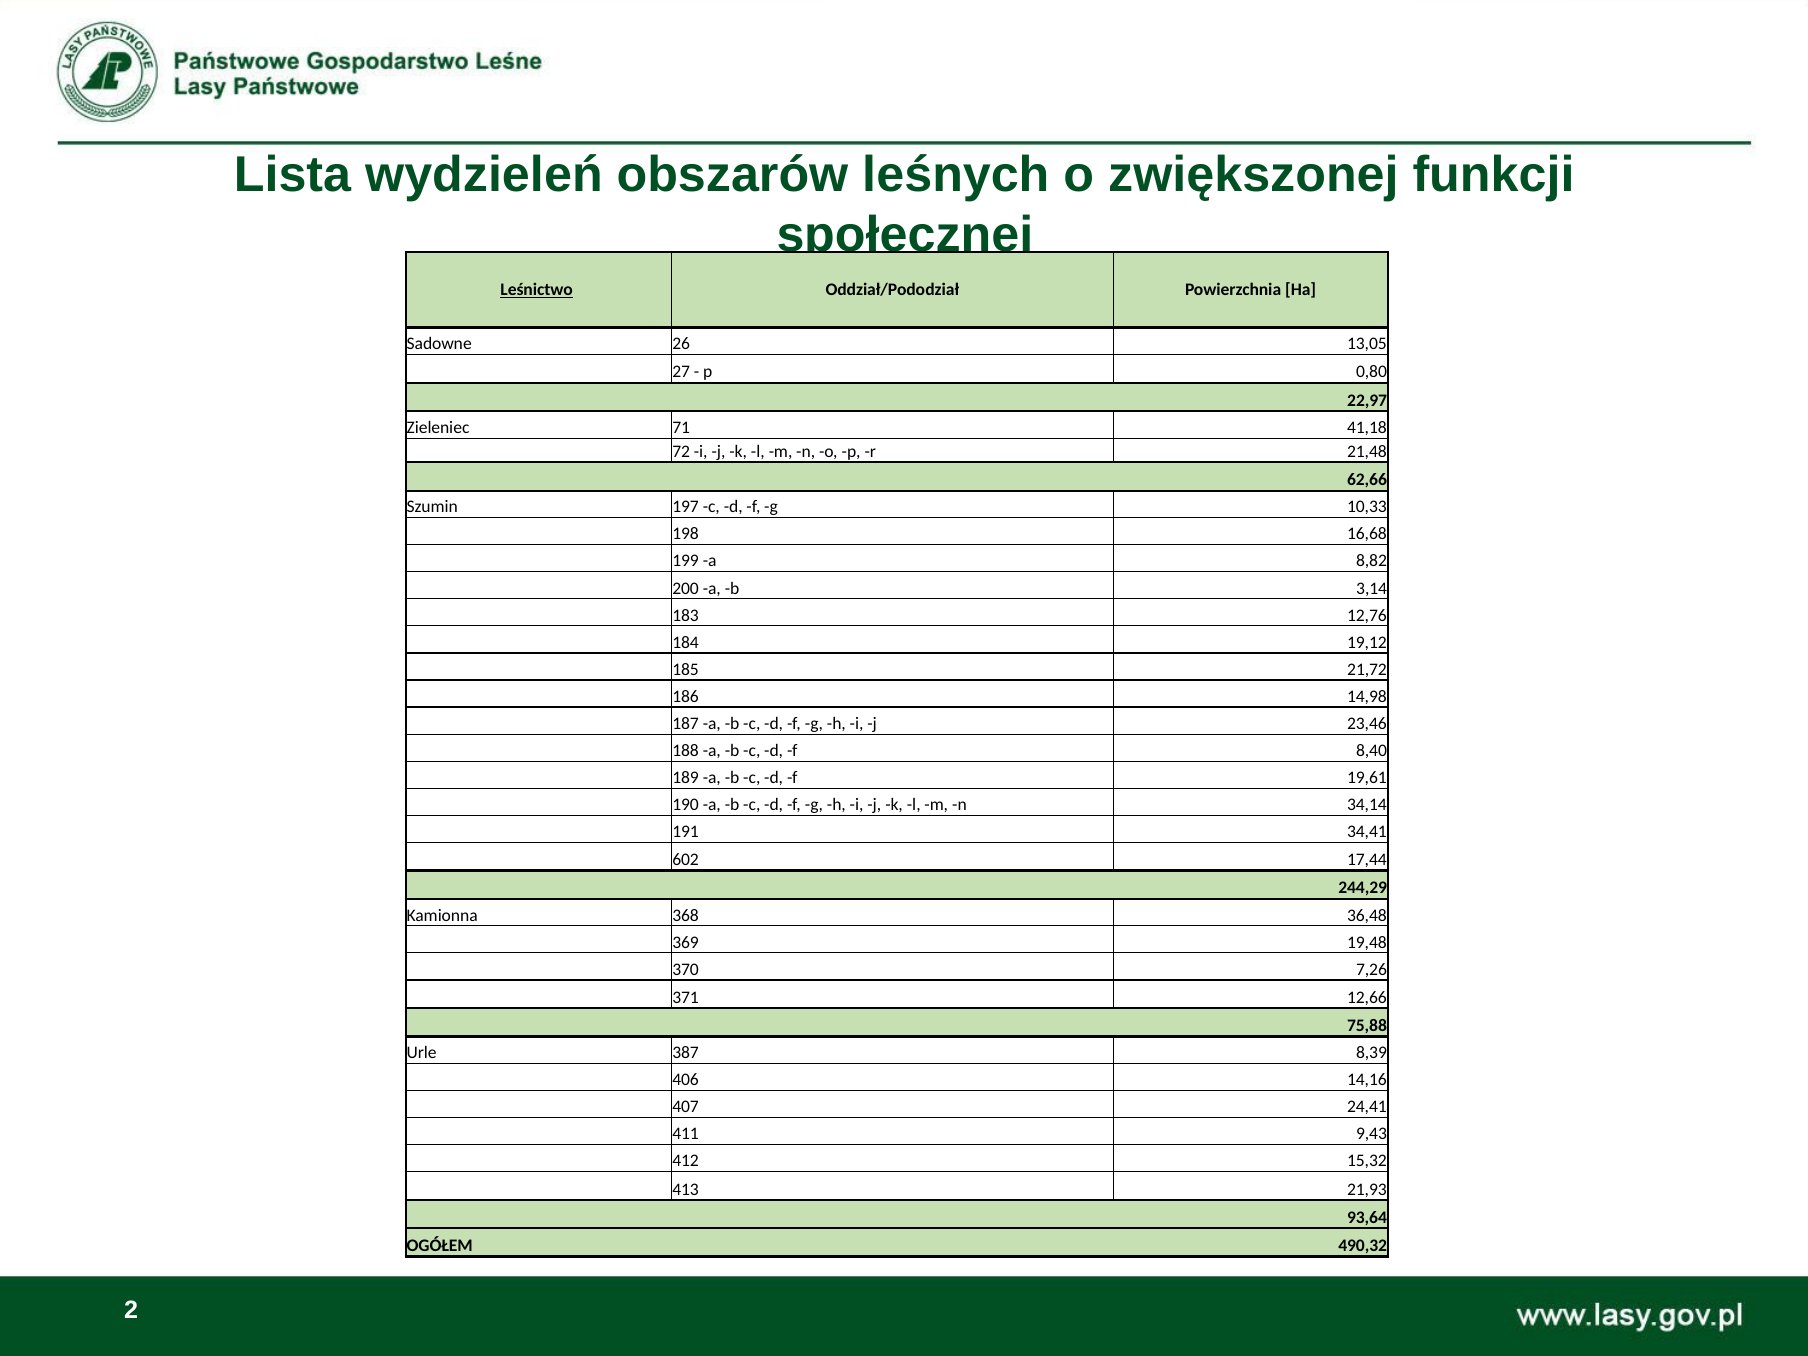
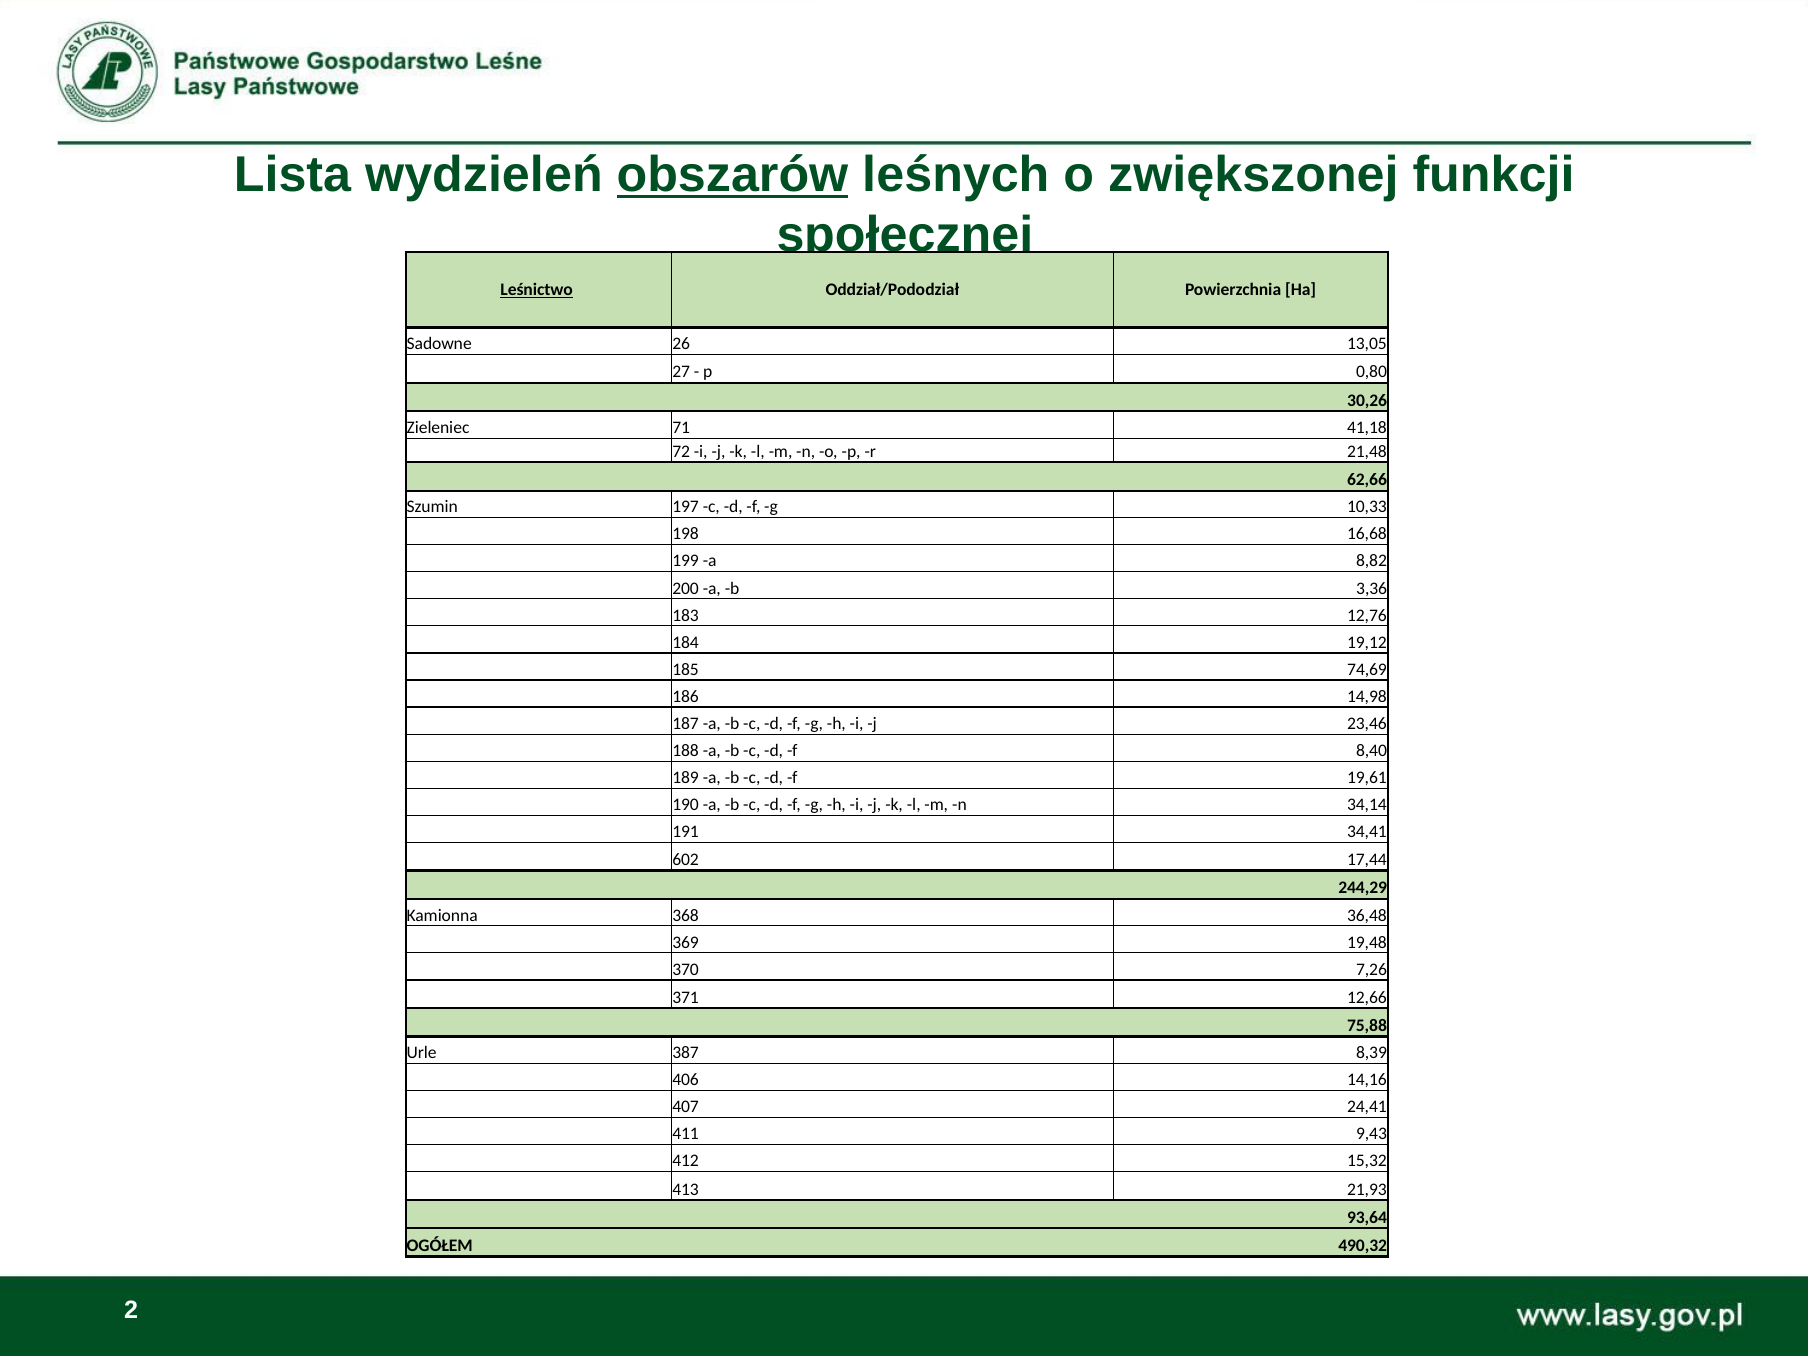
obszarów underline: none -> present (732, 175)
22,97: 22,97 -> 30,26 (1367, 400)
3,14: 3,14 -> 3,36 (1372, 588)
21,72: 21,72 -> 74,69 (1367, 669)
